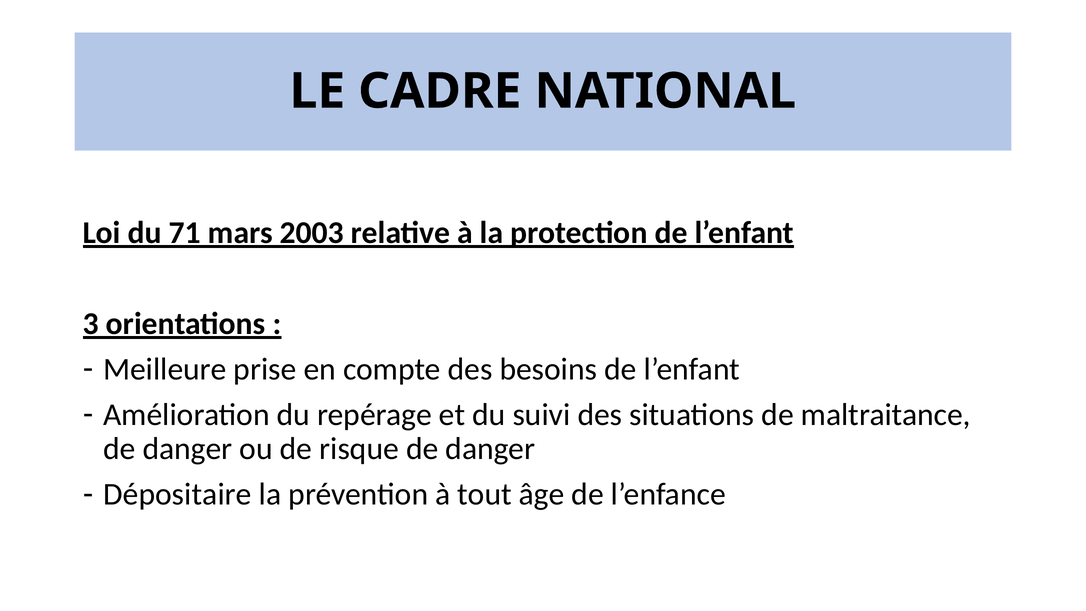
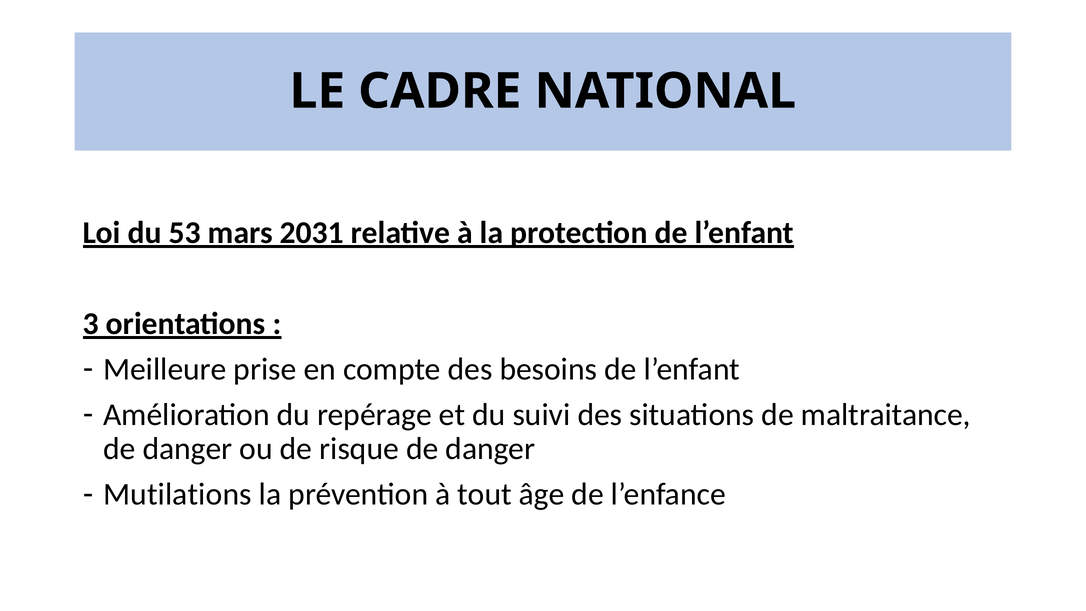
71: 71 -> 53 (185, 233)
2003: 2003 -> 2031 (312, 233)
Dépositaire: Dépositaire -> Mutilations (177, 494)
